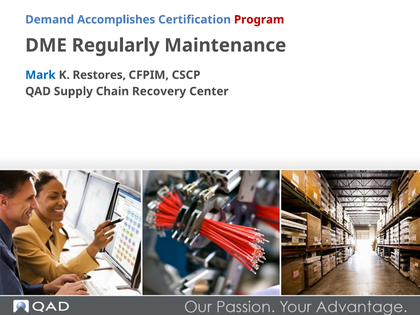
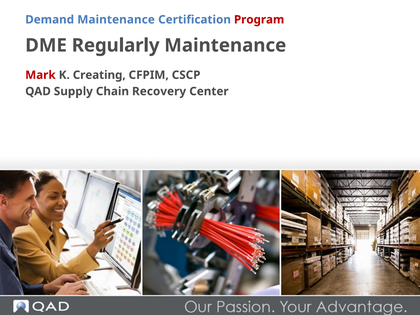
Demand Accomplishes: Accomplishes -> Maintenance (116, 20)
Mark colour: blue -> red (40, 75)
Restores: Restores -> Creating (99, 75)
